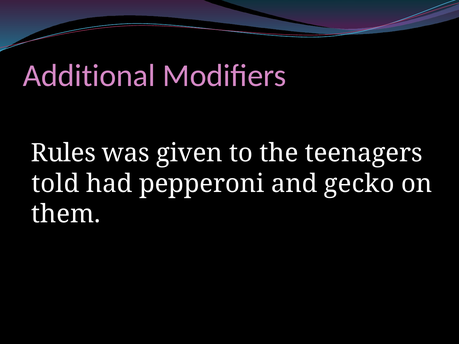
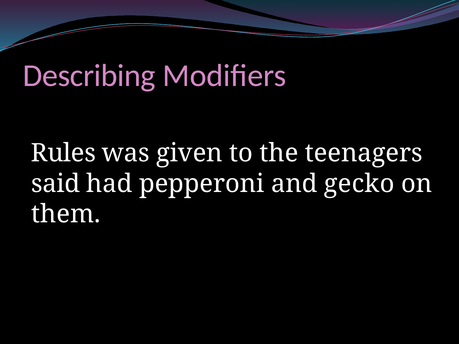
Additional: Additional -> Describing (89, 76)
told: told -> said (56, 184)
